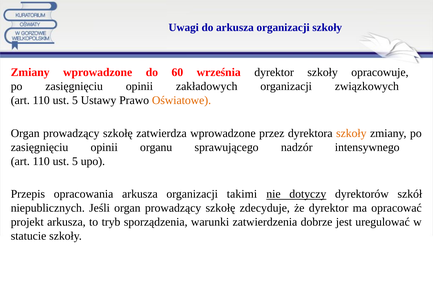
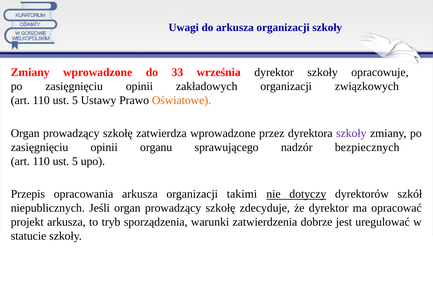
60: 60 -> 33 (177, 72)
szkoły colour: orange -> purple (351, 133)
intensywnego: intensywnego -> bezpiecznych (367, 147)
